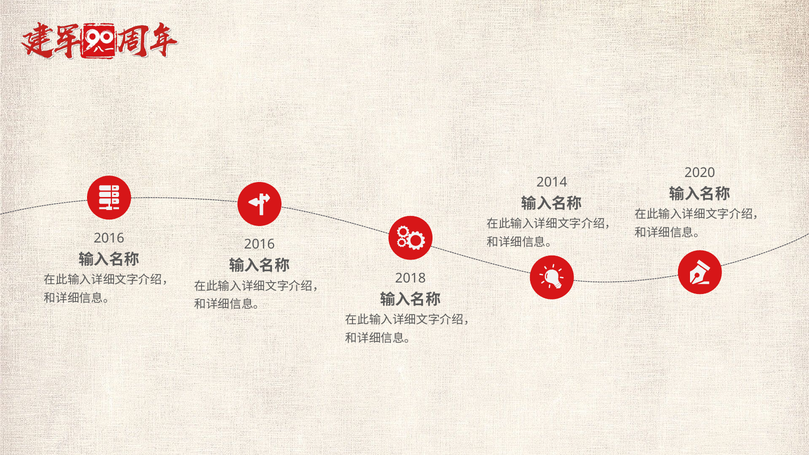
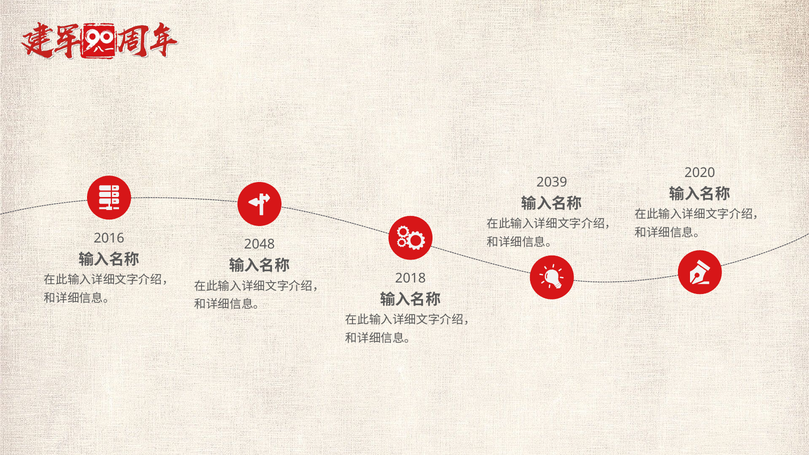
2014: 2014 -> 2039 (552, 182)
2016: 2016 -> 2048 (259, 245)
